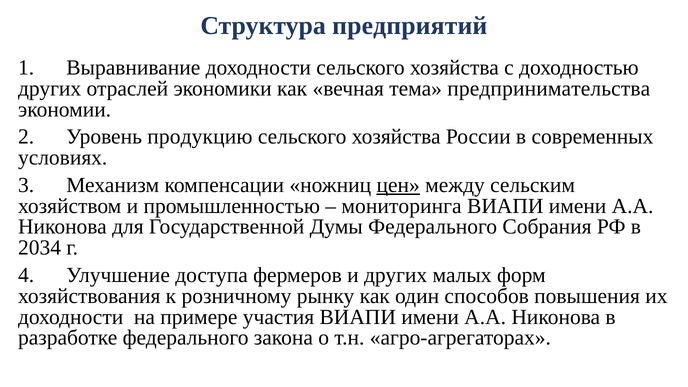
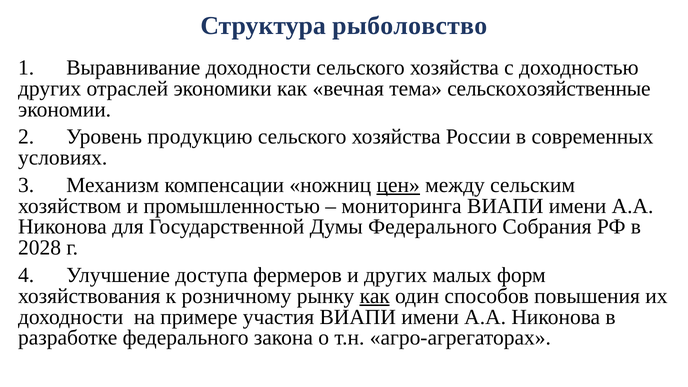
предприятий: предприятий -> рыболовство (410, 25)
предпринимательства: предпринимательства -> сельскохозяйственные (549, 89)
2034: 2034 -> 2028 (40, 248)
как underline: none -> present (375, 296)
